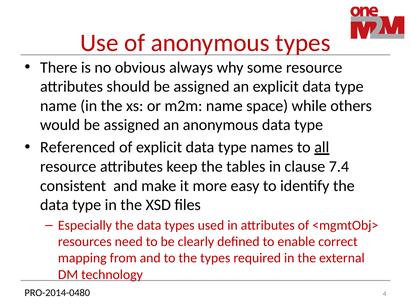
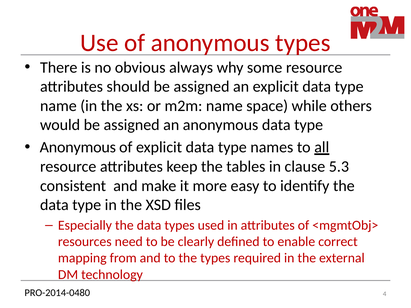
Referenced: Referenced -> Anonymous (78, 148)
7.4: 7.4 -> 5.3 (339, 167)
